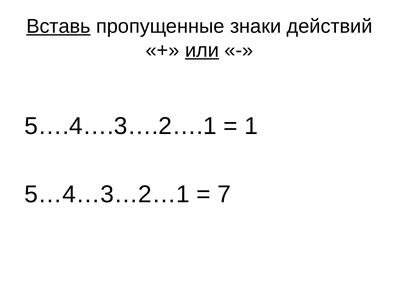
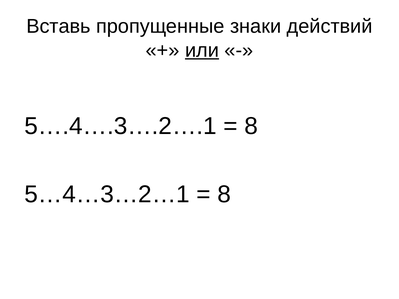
Вставь underline: present -> none (58, 26)
1: 1 -> 8 (251, 126)
7: 7 -> 8 (224, 195)
